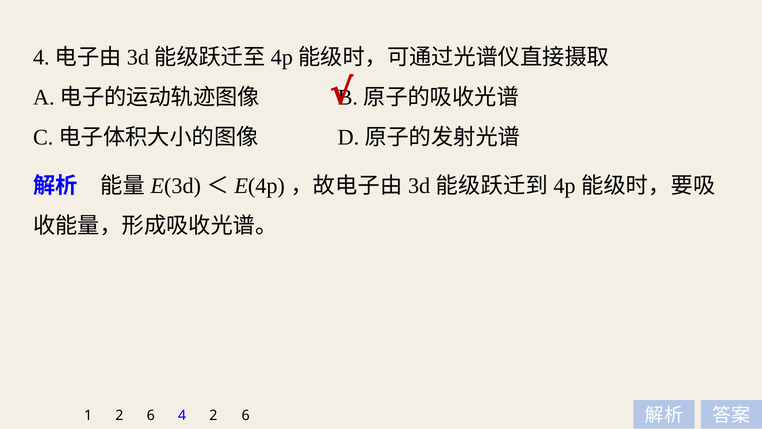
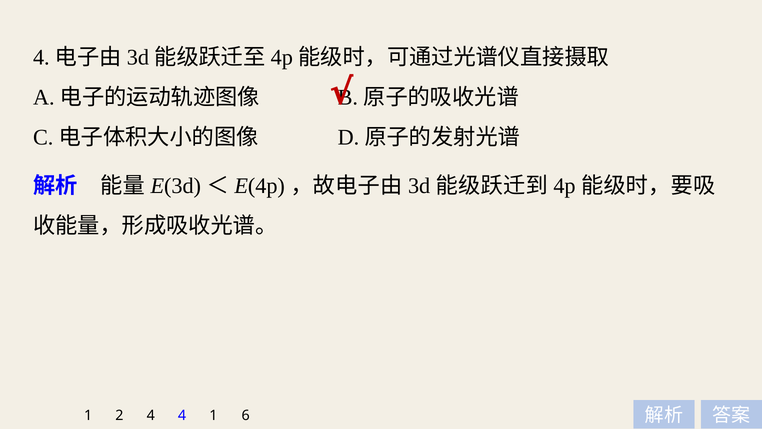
2 6: 6 -> 4 (151, 415)
4 2: 2 -> 1 (213, 415)
